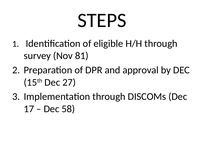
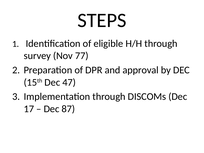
81: 81 -> 77 (82, 56)
27: 27 -> 47 (69, 82)
58: 58 -> 87 (68, 109)
